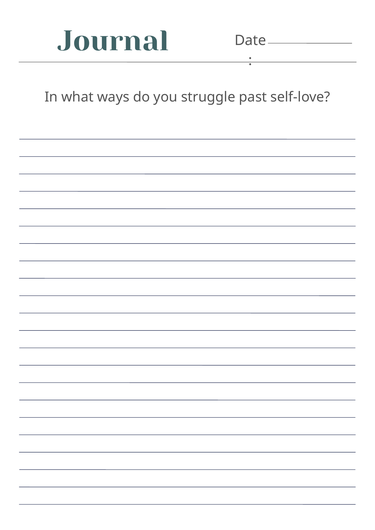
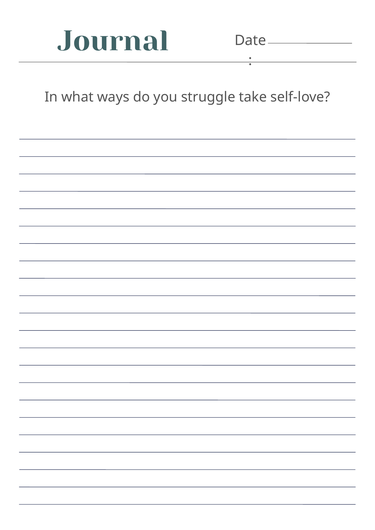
past: past -> take (253, 97)
